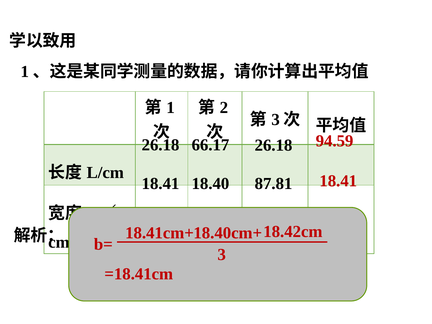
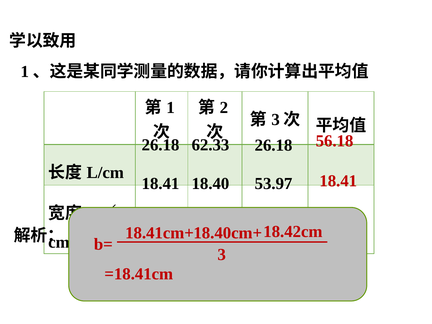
94.59: 94.59 -> 56.18 (335, 141)
66.17: 66.17 -> 62.33 (210, 145)
87.81: 87.81 -> 53.97 (274, 184)
